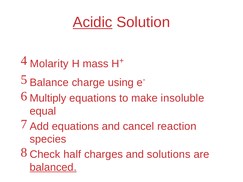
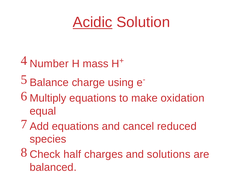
Molarity: Molarity -> Number (49, 64)
insoluble: insoluble -> oxidation (183, 98)
reaction: reaction -> reduced (177, 126)
balanced underline: present -> none (53, 167)
